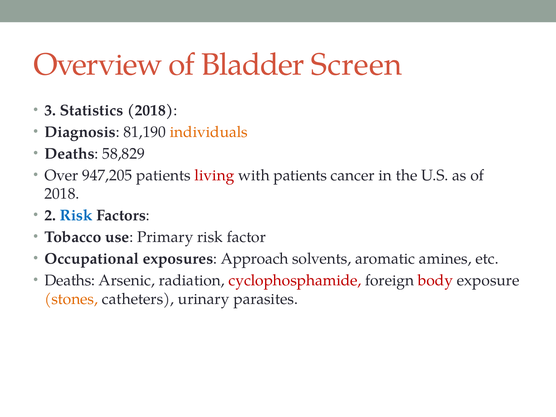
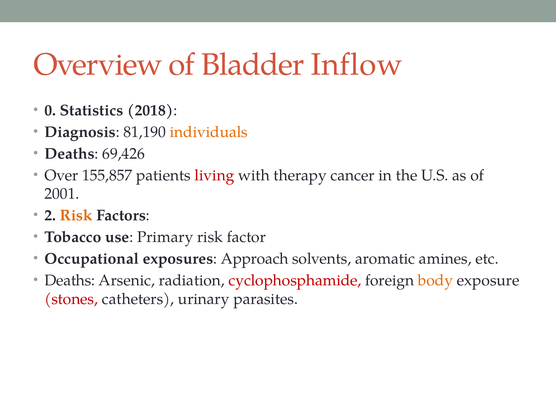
Screen: Screen -> Inflow (357, 65)
3: 3 -> 0 (50, 110)
58,829: 58,829 -> 69,426 (124, 154)
947,205: 947,205 -> 155,857 (107, 175)
with patients: patients -> therapy (300, 175)
2018: 2018 -> 2001 (62, 194)
Risk colour: blue -> orange (76, 215)
body colour: red -> orange (436, 280)
stones colour: orange -> red (71, 299)
